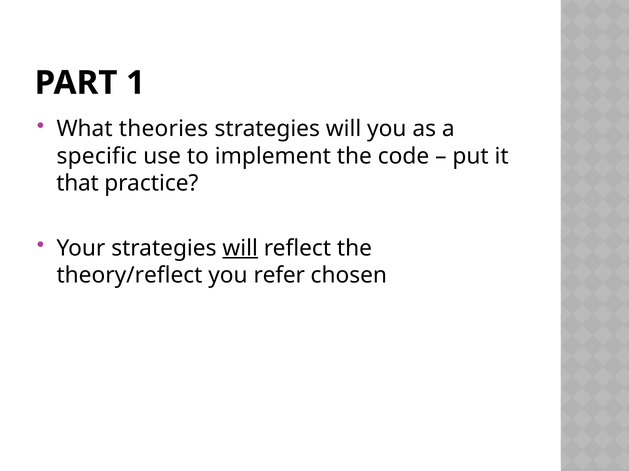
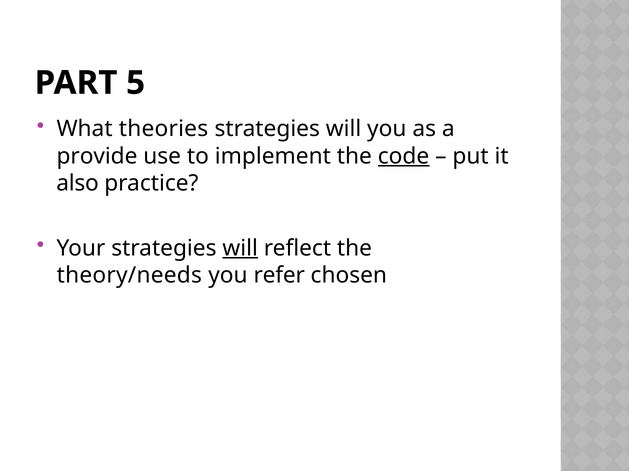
1: 1 -> 5 (136, 83)
specific: specific -> provide (97, 156)
code underline: none -> present (404, 156)
that: that -> also (78, 184)
theory/reflect: theory/reflect -> theory/needs (129, 276)
